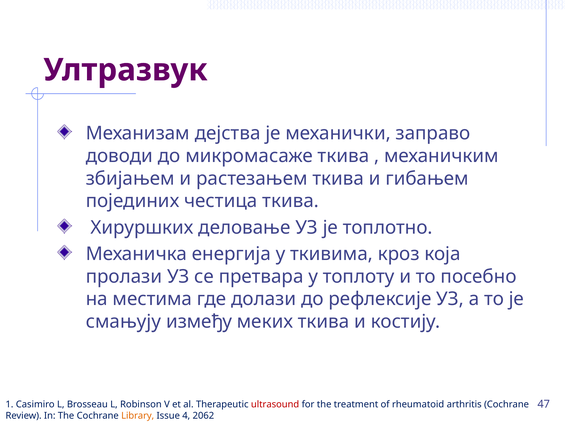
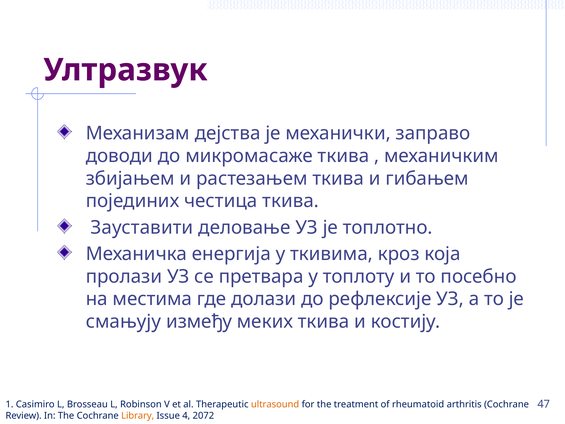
Хируршких: Хируршких -> Зауставити (142, 227)
ultrasound colour: red -> orange (275, 404)
2062: 2062 -> 2072 (203, 416)
